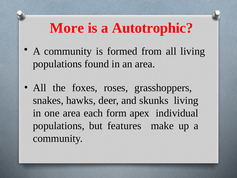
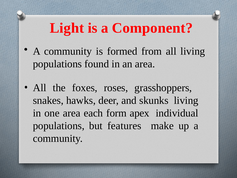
More: More -> Light (67, 28)
Autotrophic: Autotrophic -> Component (152, 28)
